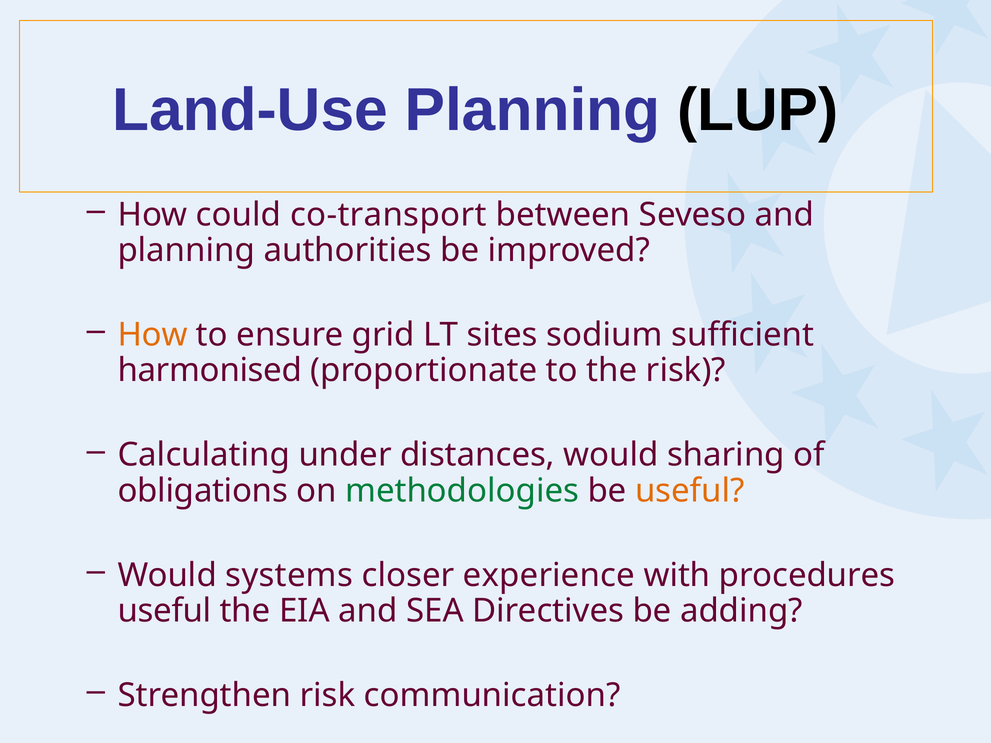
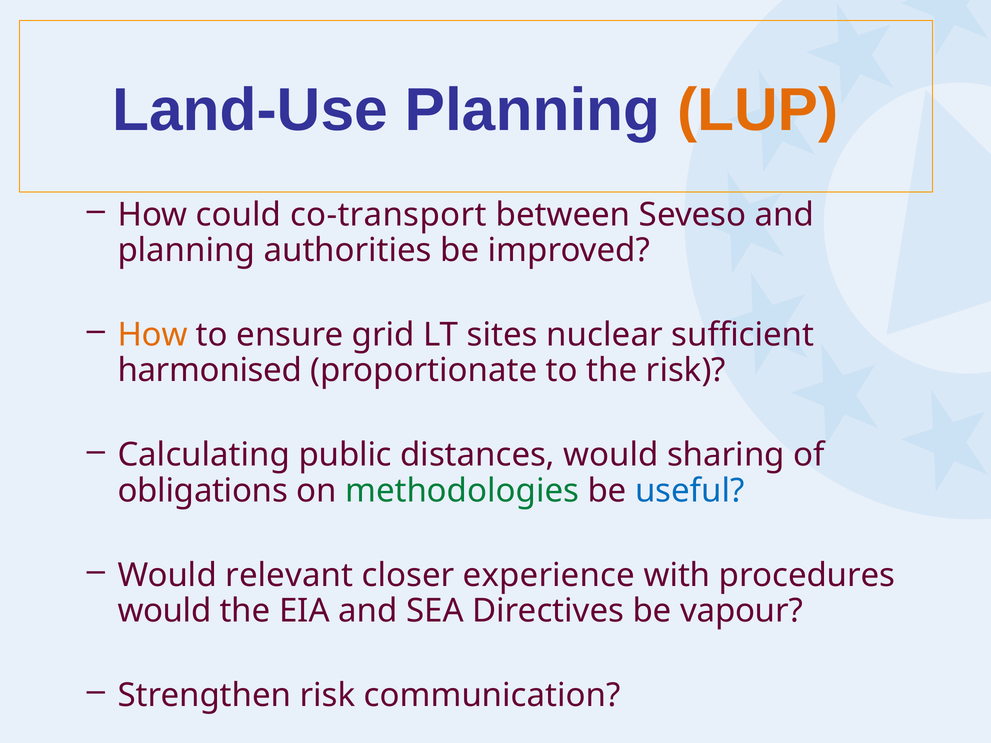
LUP colour: black -> orange (758, 110)
sodium: sodium -> nuclear (604, 335)
under: under -> public (345, 455)
useful colour: orange -> blue (690, 491)
systems: systems -> relevant (289, 575)
useful: useful -> would (164, 611)
adding: adding -> vapour (742, 611)
